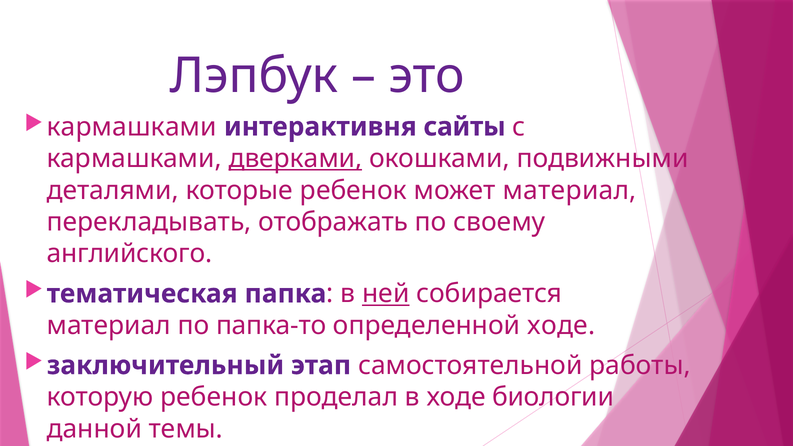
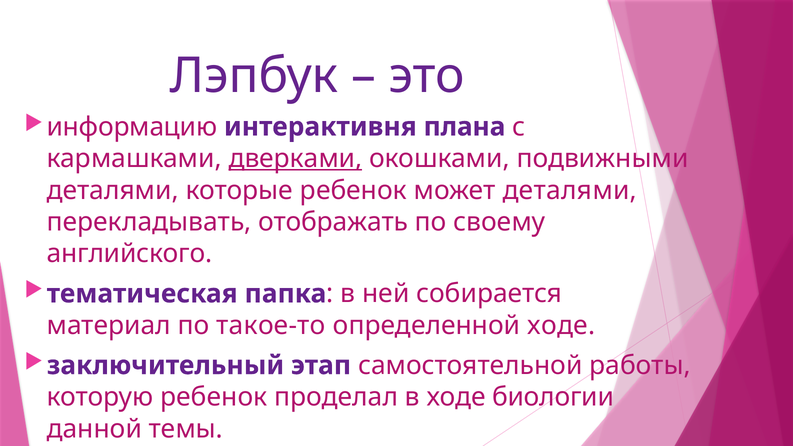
кармашками: кармашками -> информацию (132, 127)
сайты: сайты -> плана (465, 127)
может материал: материал -> деталями (570, 190)
ней underline: present -> none (386, 294)
папка-то: папка-то -> такое-то (271, 325)
